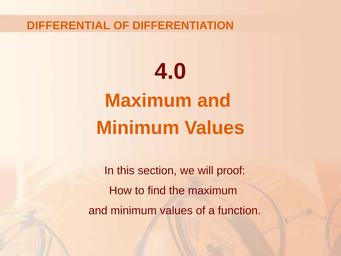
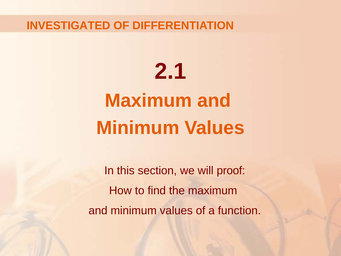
DIFFERENTIAL: DIFFERENTIAL -> INVESTIGATED (68, 26)
4.0: 4.0 -> 2.1 (170, 71)
